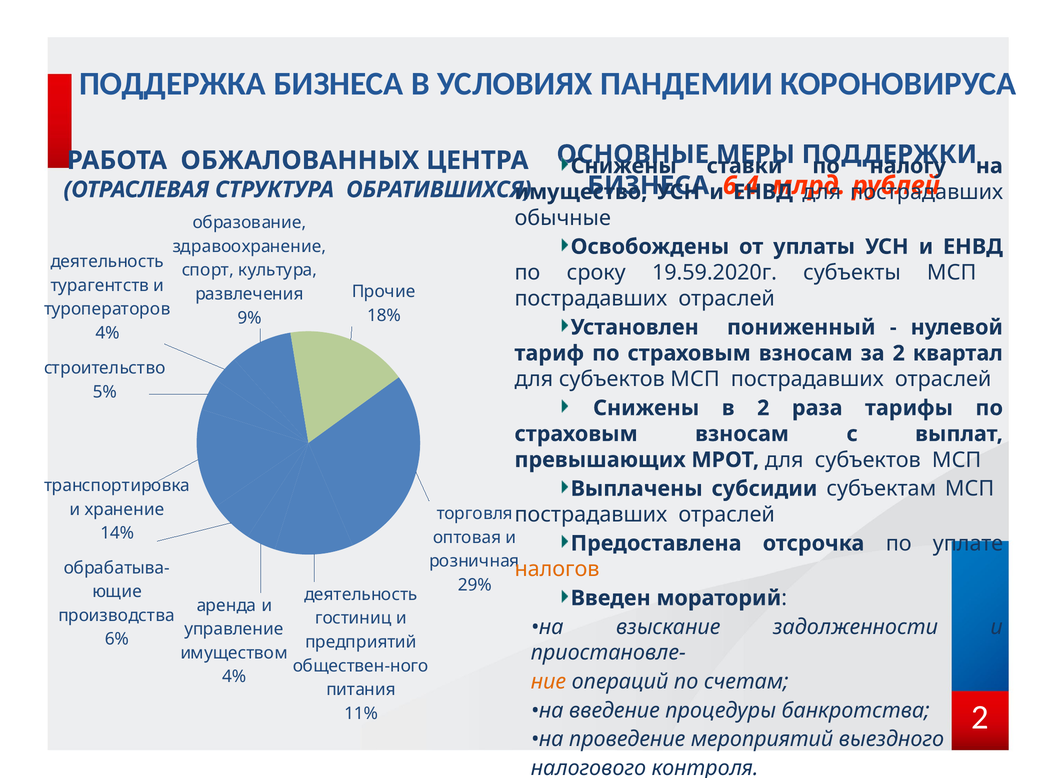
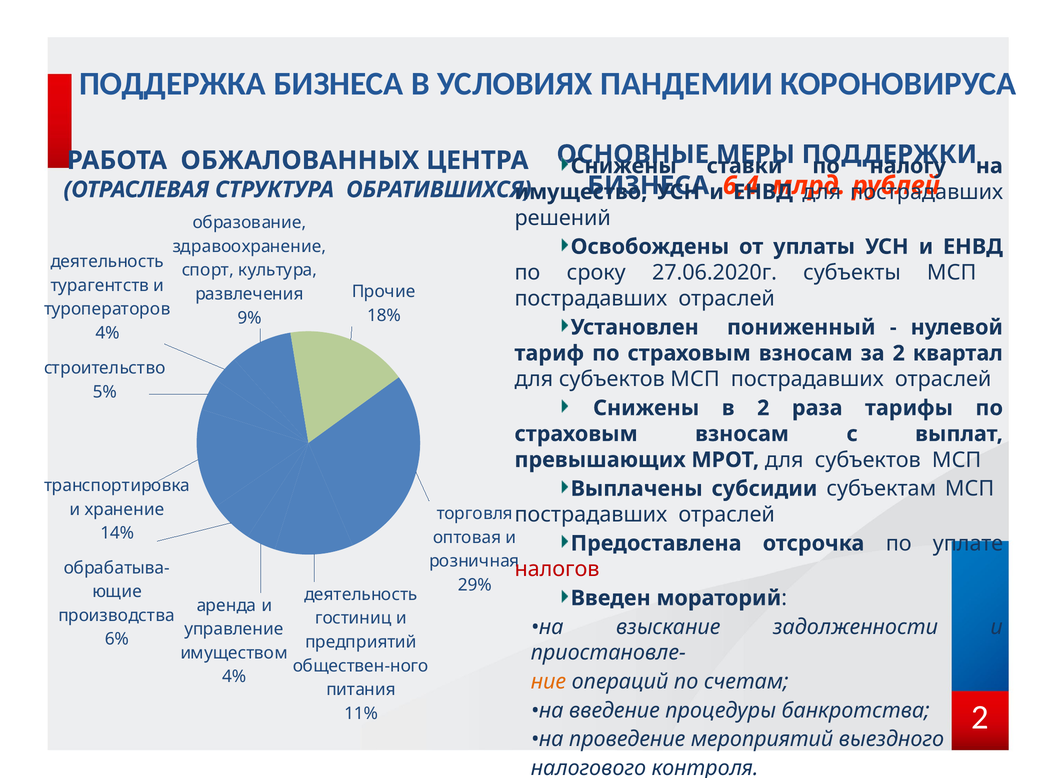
обычные: обычные -> решений (563, 218)
19.59.2020г: 19.59.2020г -> 27.06.2020г (714, 273)
налогов colour: orange -> red (557, 570)
